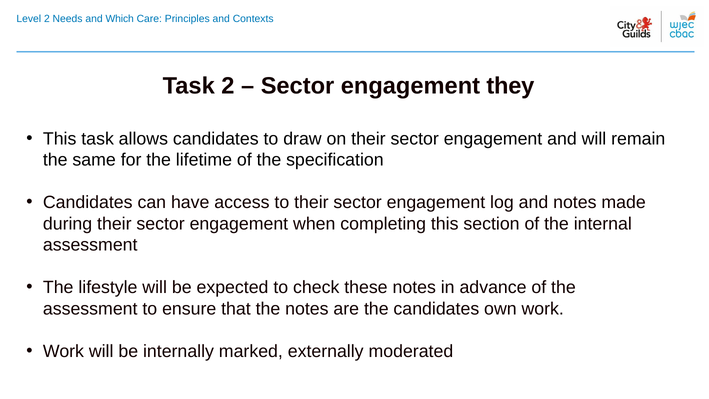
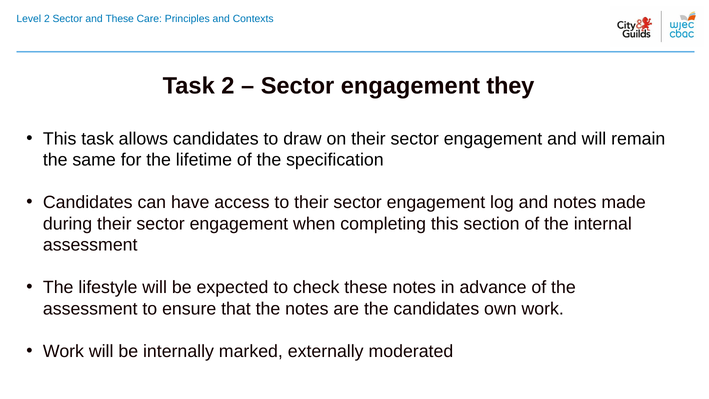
2 Needs: Needs -> Sector (68, 19)
and Which: Which -> These (120, 19)
